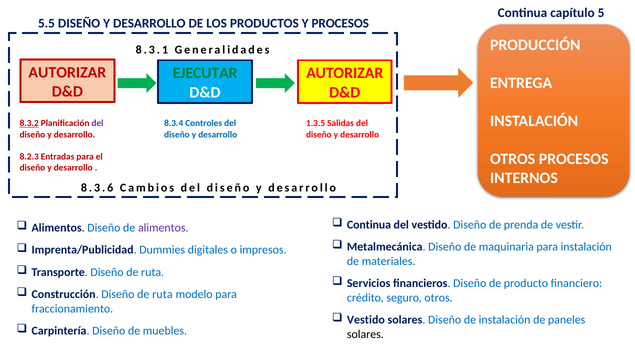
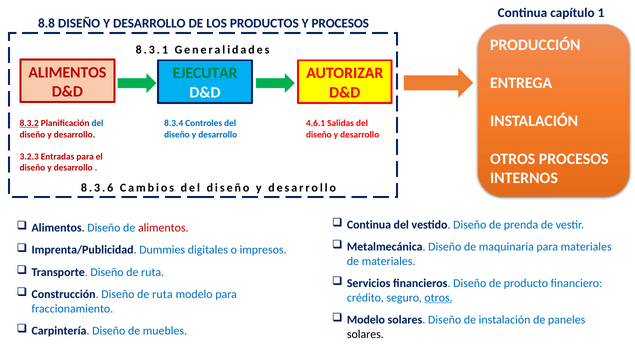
5: 5 -> 1 (601, 13)
5.5: 5.5 -> 8.8 (46, 23)
AUTORIZAR: AUTORIZAR -> ALIMENTOS (67, 72)
del colour: purple -> blue (98, 124)
1.3.5: 1.3.5 -> 4.6.1 (316, 123)
8.2.3: 8.2.3 -> 3.2.3 (29, 157)
alimentos colour: purple -> red (163, 228)
para instalación: instalación -> materiales (586, 247)
otros underline: none -> present (439, 298)
Vestido: Vestido -> Modelo (366, 320)
